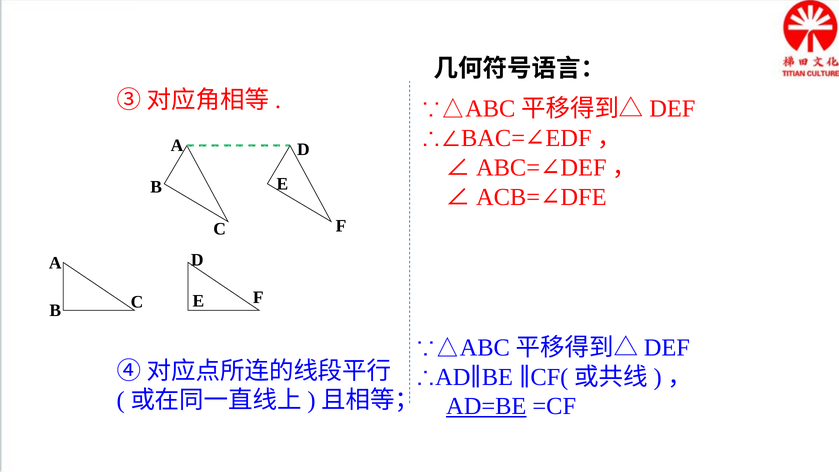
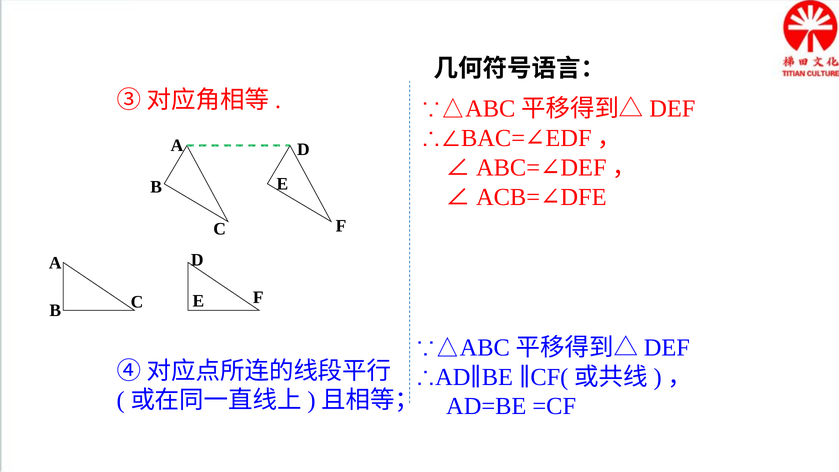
AD=BE underline: present -> none (486, 406)
